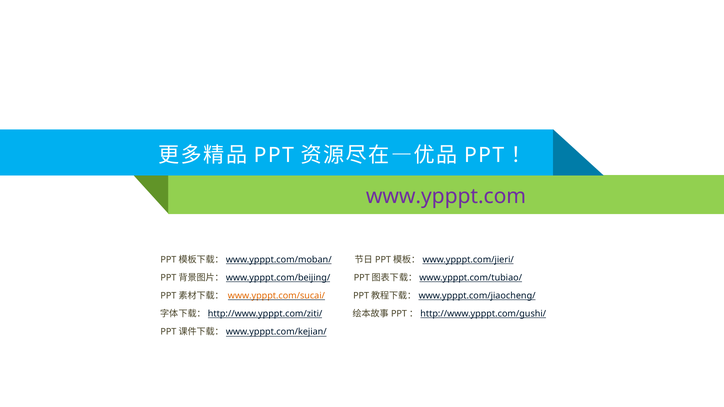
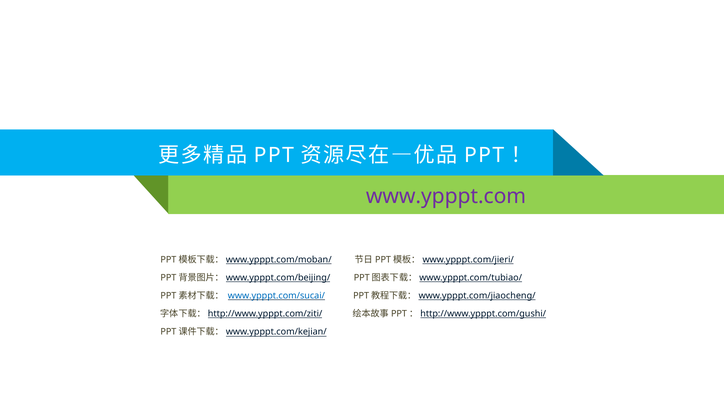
www.ypppt.com/sucai/ colour: orange -> blue (276, 296)
